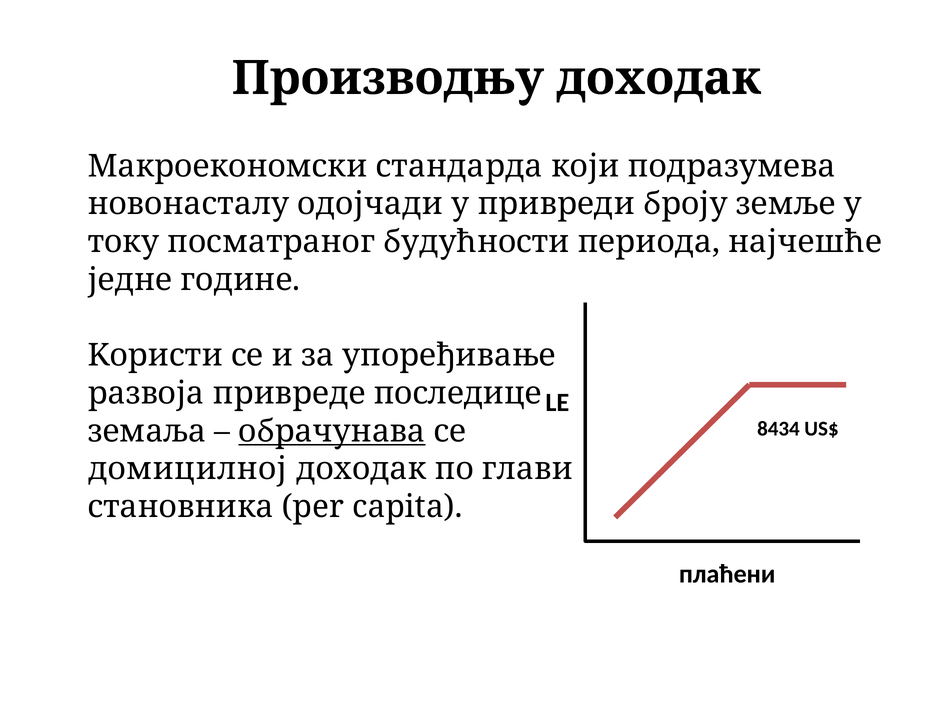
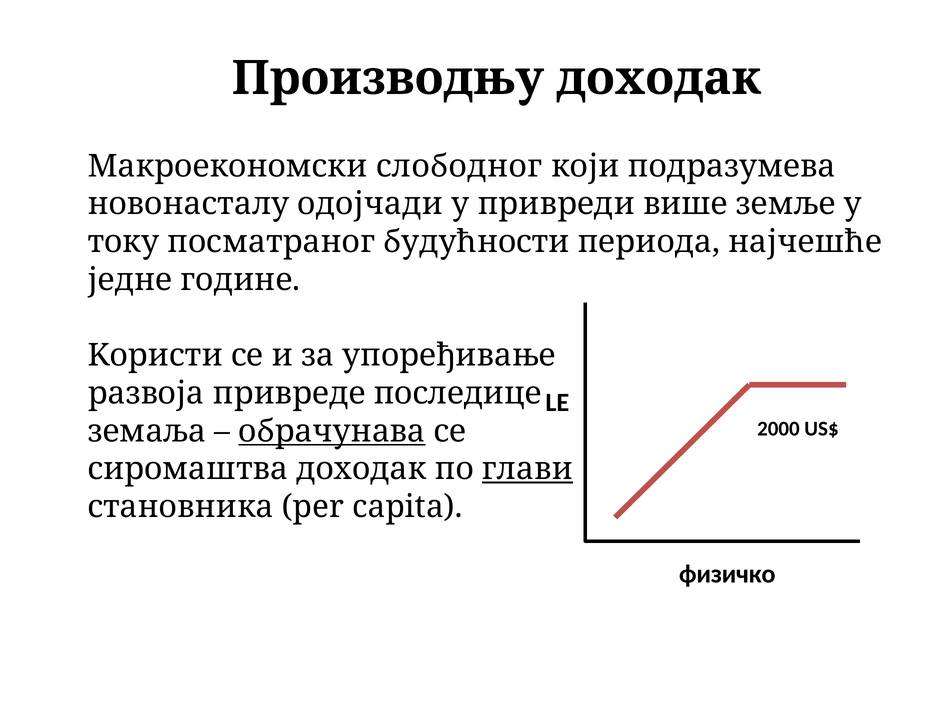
стандарда: стандарда -> слободног (459, 166)
броју: броју -> више (685, 204)
8434: 8434 -> 2000 (778, 429)
домицилној: домицилној -> сиромаштва (188, 469)
глави underline: none -> present (527, 469)
плаћени: плаћени -> физичко (727, 574)
